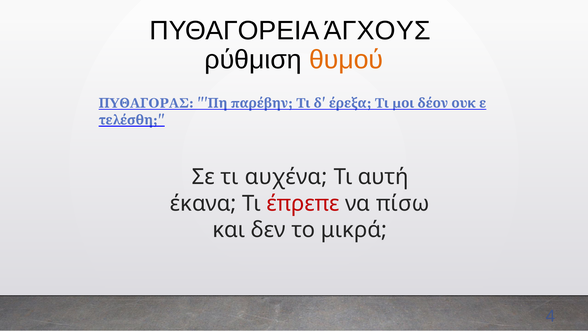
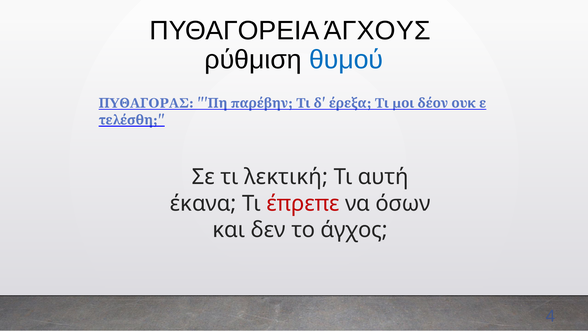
θυμού colour: orange -> blue (346, 59)
αυχένα: αυχένα -> λεκτική (286, 177)
πίσω: πίσω -> όσων (403, 203)
μικρά: μικρά -> άγχος (354, 230)
